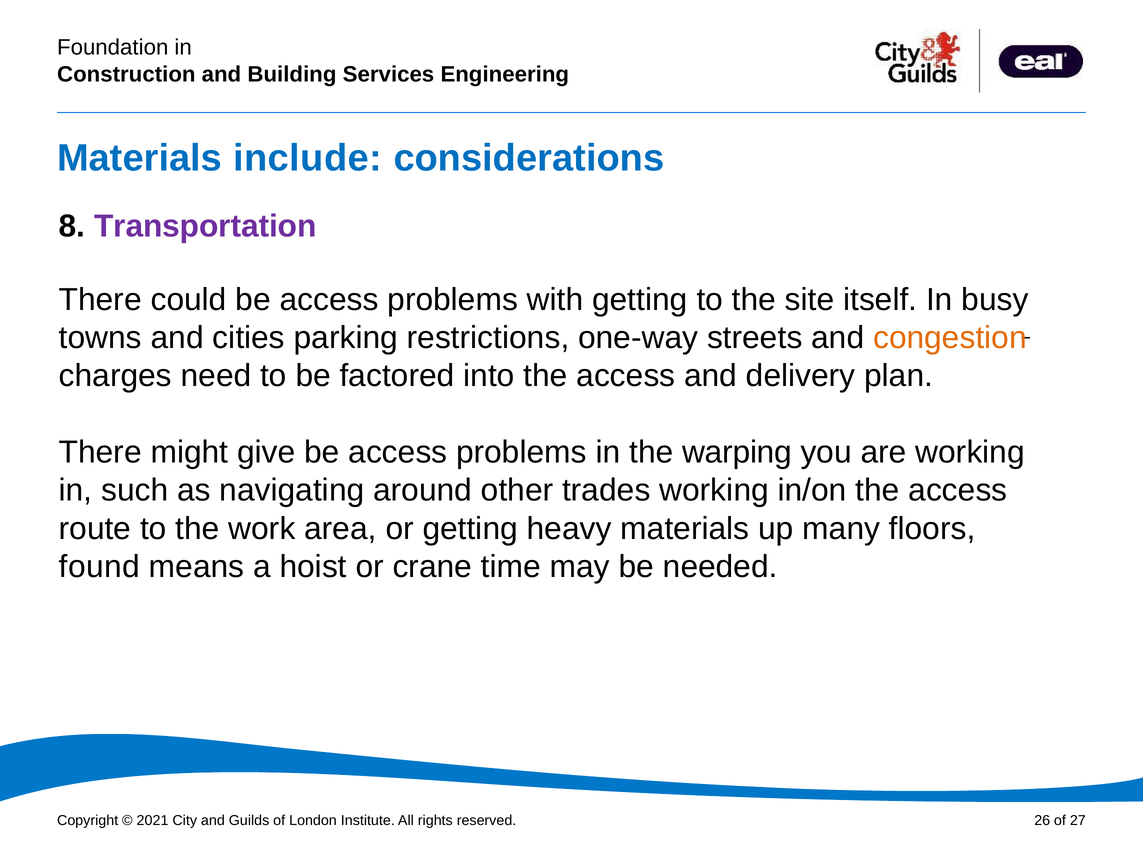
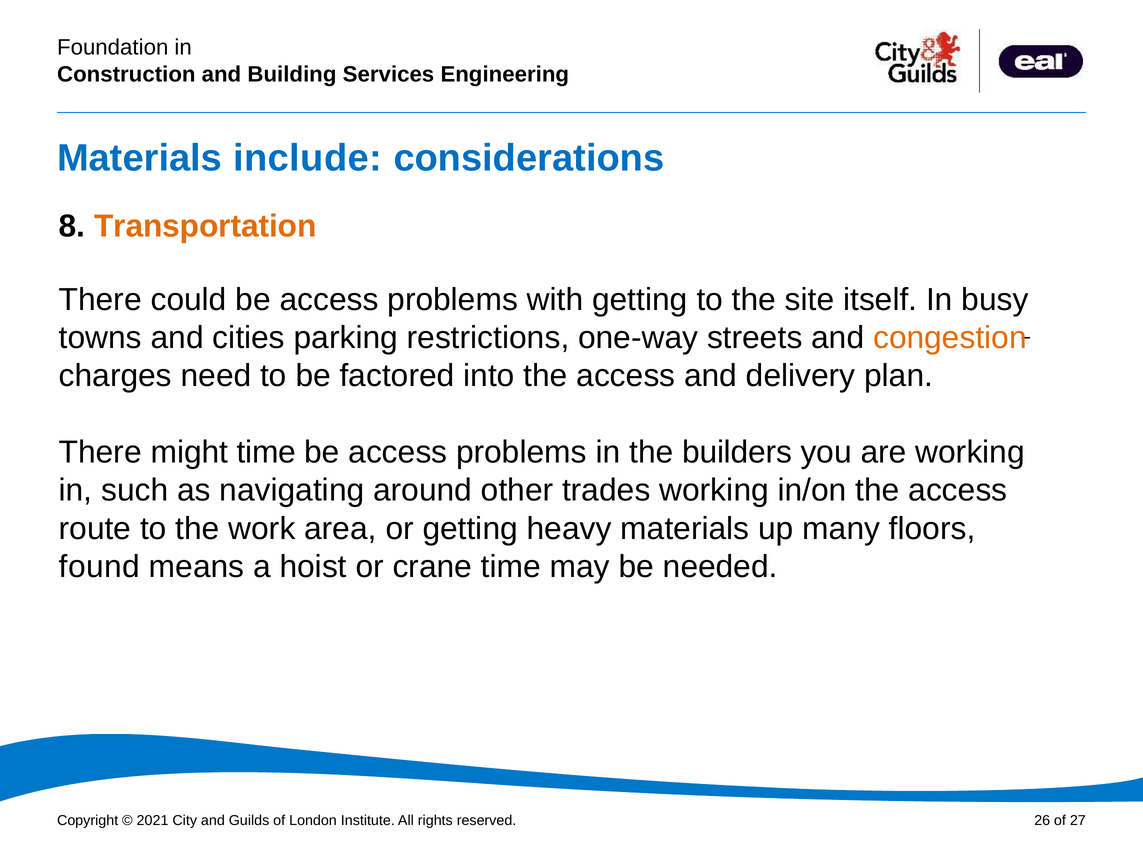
Transportation colour: purple -> orange (205, 226)
might give: give -> time (266, 452)
warping: warping -> builders (737, 452)
